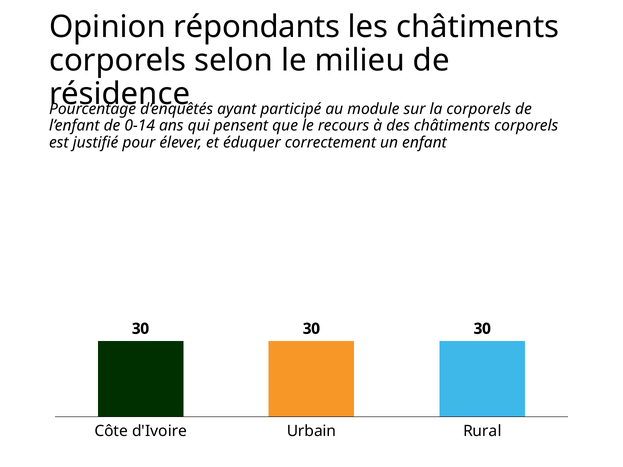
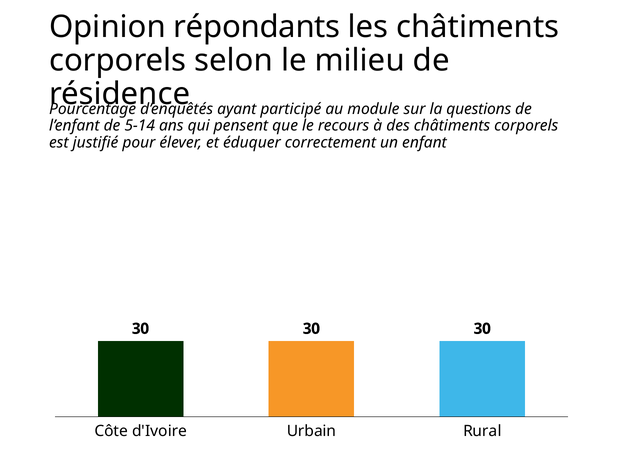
la corporels: corporels -> questions (479, 109)
0-14: 0-14 -> 5-14 (140, 126)
